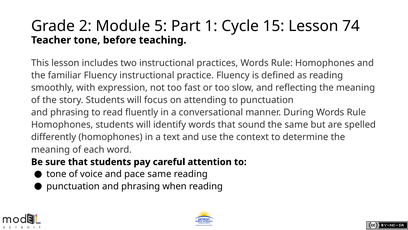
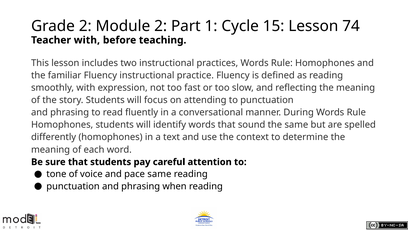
Module 5: 5 -> 2 (161, 26)
Teacher tone: tone -> with (87, 40)
